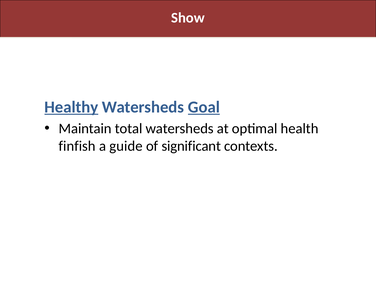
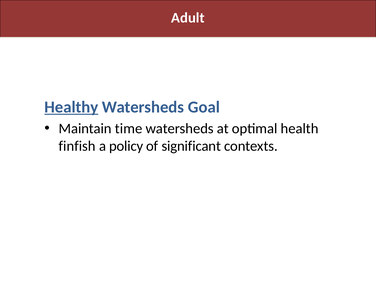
Show: Show -> Adult (188, 18)
Goal underline: present -> none (204, 107)
total: total -> time (129, 129)
guide: guide -> policy (126, 146)
